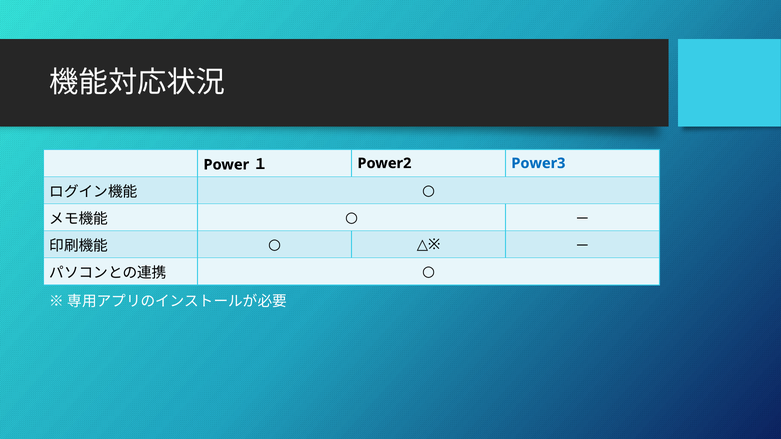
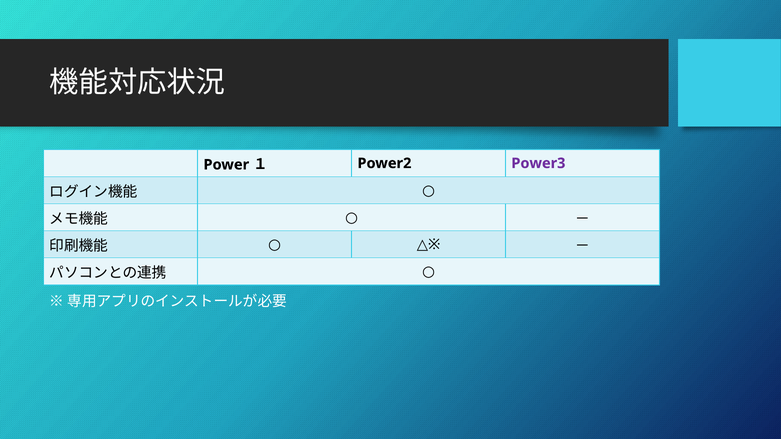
Power3 colour: blue -> purple (538, 163)
